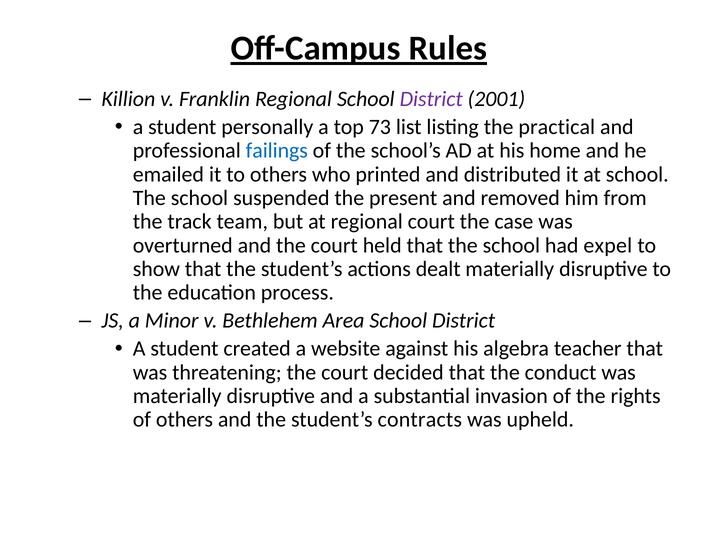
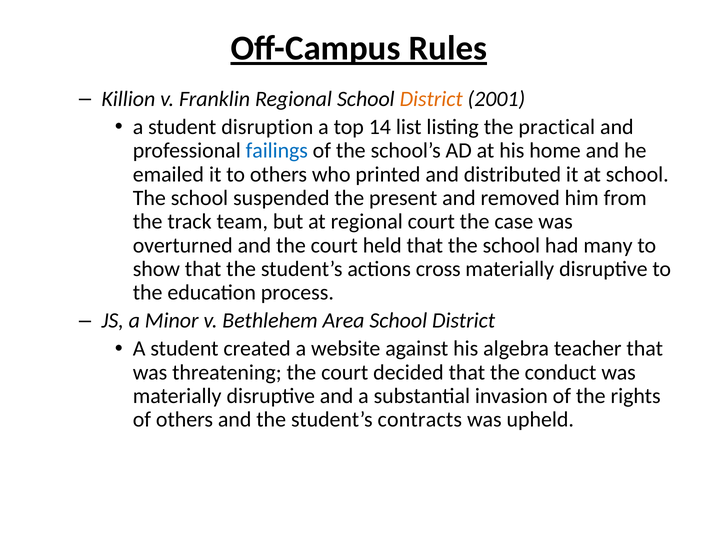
District colour: purple -> orange (431, 99)
personally: personally -> disruption (267, 127)
73: 73 -> 14 (380, 127)
expel: expel -> many (608, 246)
dealt: dealt -> cross (438, 269)
